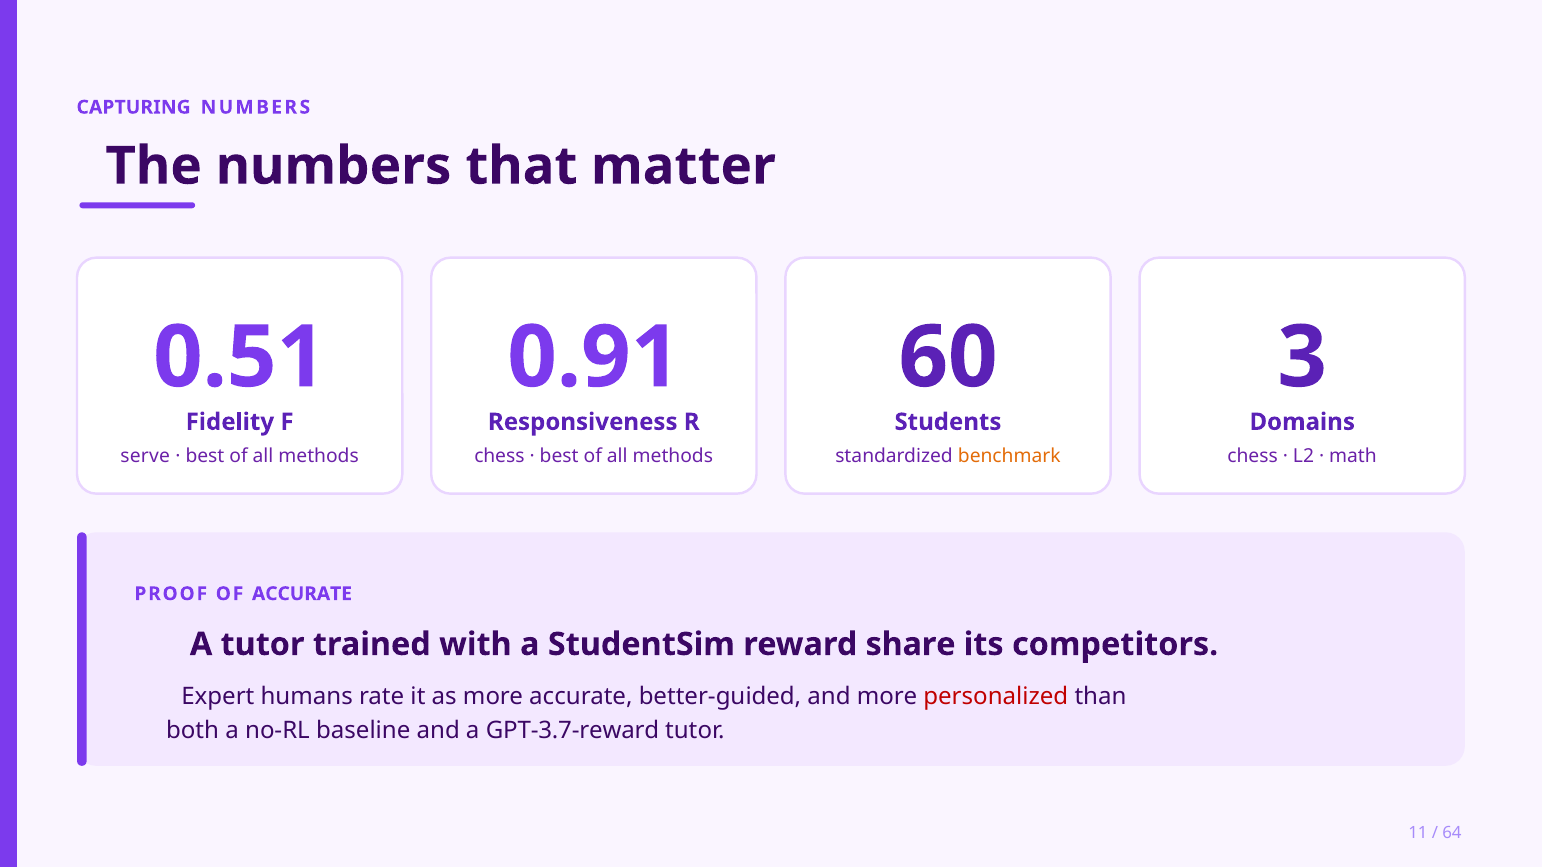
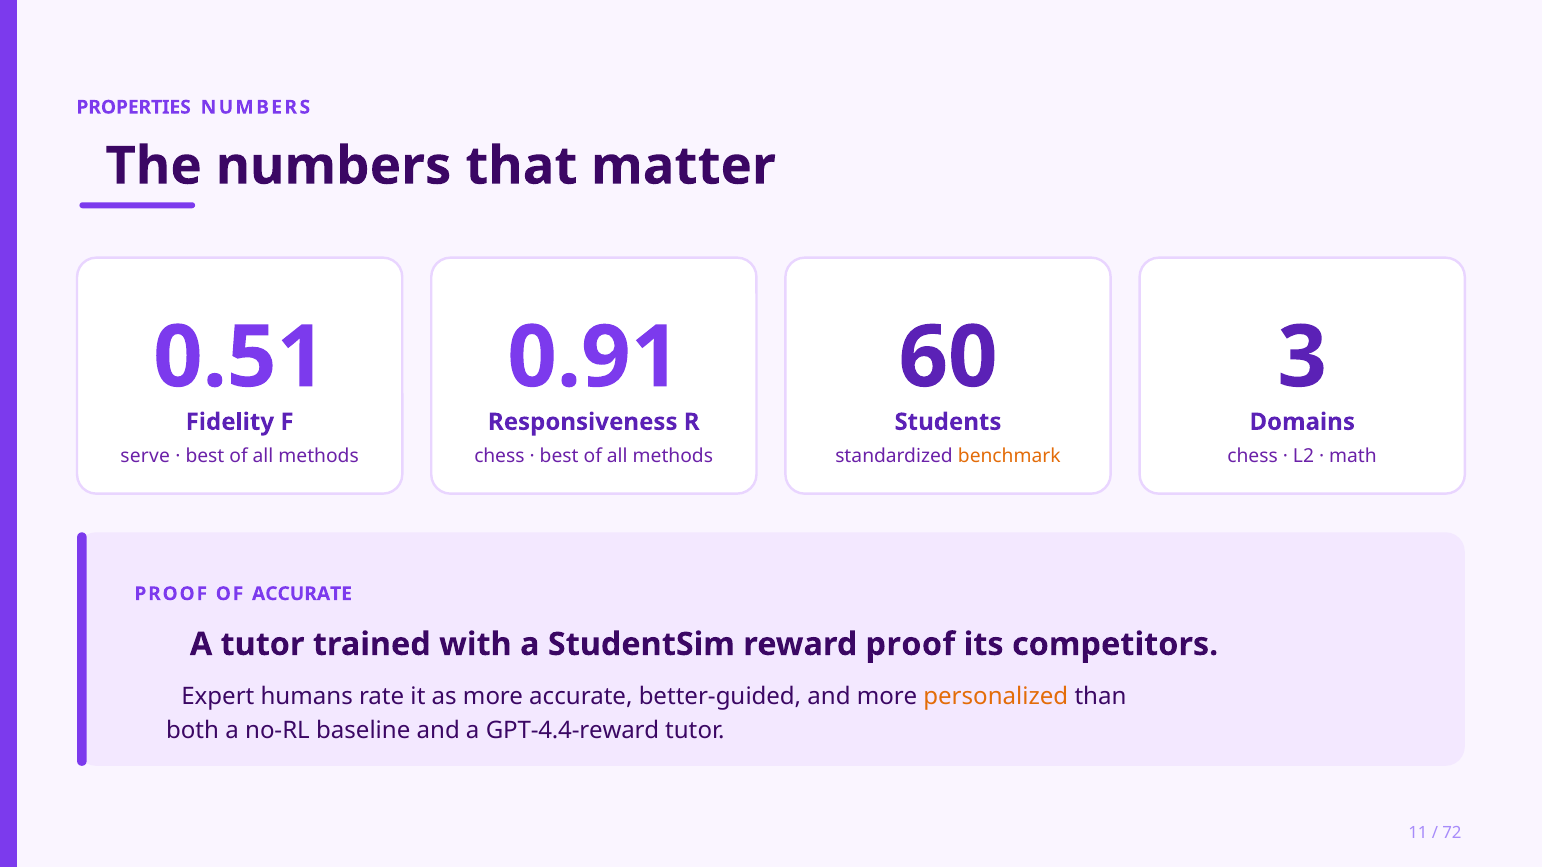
CAPTURING: CAPTURING -> PROPERTIES (134, 107)
reward share: share -> proof (910, 645)
personalized colour: red -> orange (996, 697)
GPT-3.7-reward: GPT-3.7-reward -> GPT-4.4-reward (573, 731)
64: 64 -> 72 (1452, 833)
